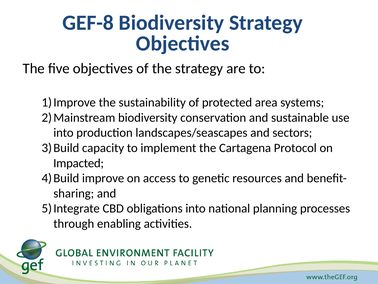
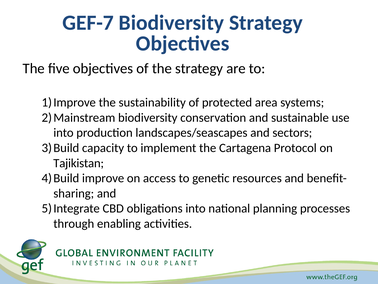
GEF-8: GEF-8 -> GEF-7 (88, 23)
Impacted: Impacted -> Tajikistan (79, 163)
